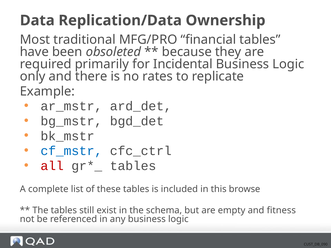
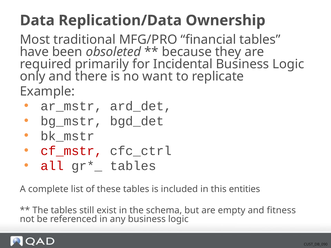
rates: rates -> want (158, 77)
cf_mstr colour: blue -> red (71, 151)
browse: browse -> entities (245, 189)
